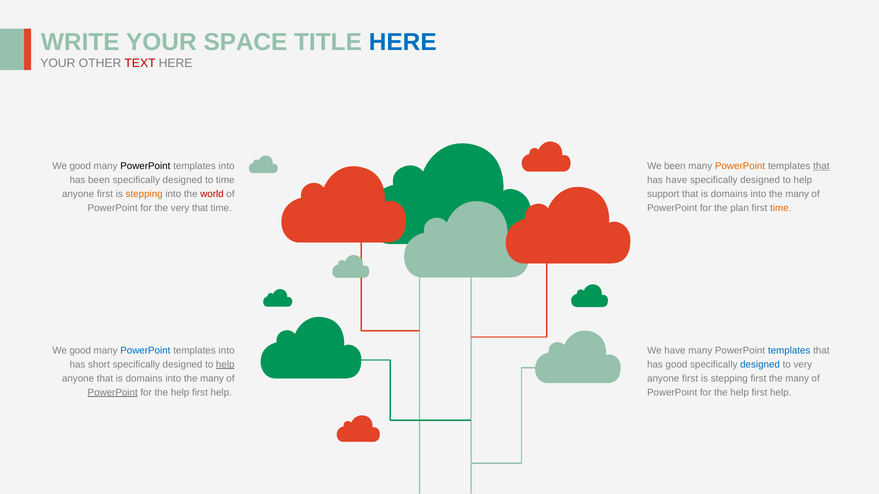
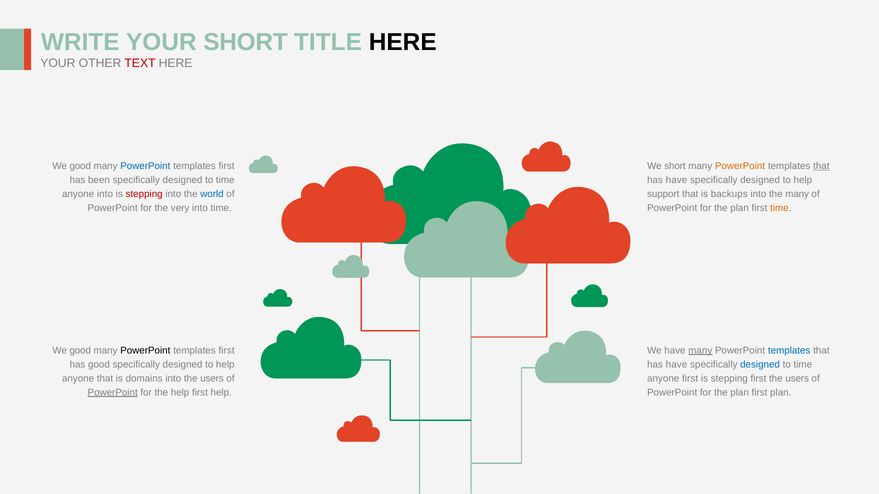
YOUR SPACE: SPACE -> SHORT (246, 42)
HERE colour: blue -> black (403, 42)
PowerPoint colour: black -> blue (145, 166)
into: into -> first (227, 166)
We been: been -> short (675, 166)
first: first -> into (105, 194)
stepping colour: orange -> red (144, 194)
world colour: red -> blue (212, 194)
domains: domains -> backups (729, 194)
very that: that -> into (200, 208)
PowerPoint colour: blue -> black (145, 350)
into: into -> first (227, 350)
many underline: none -> present (700, 350)
has short: short -> good (99, 365)
help underline: present -> none (225, 365)
good: good -> have (676, 365)
very: very -> time (803, 365)
many: many -> users (212, 379)
many: many -> users (797, 379)
help: help -> plan (740, 393)
help: help -> plan (781, 393)
